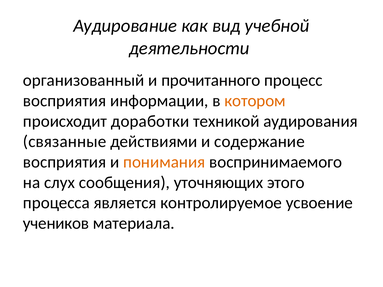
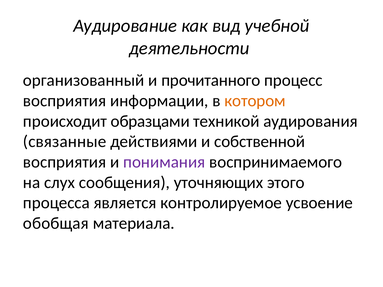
доработки: доработки -> образцами (150, 121)
содержание: содержание -> собственной (260, 142)
понимания colour: orange -> purple (164, 162)
учеников: учеников -> обобщая (56, 223)
